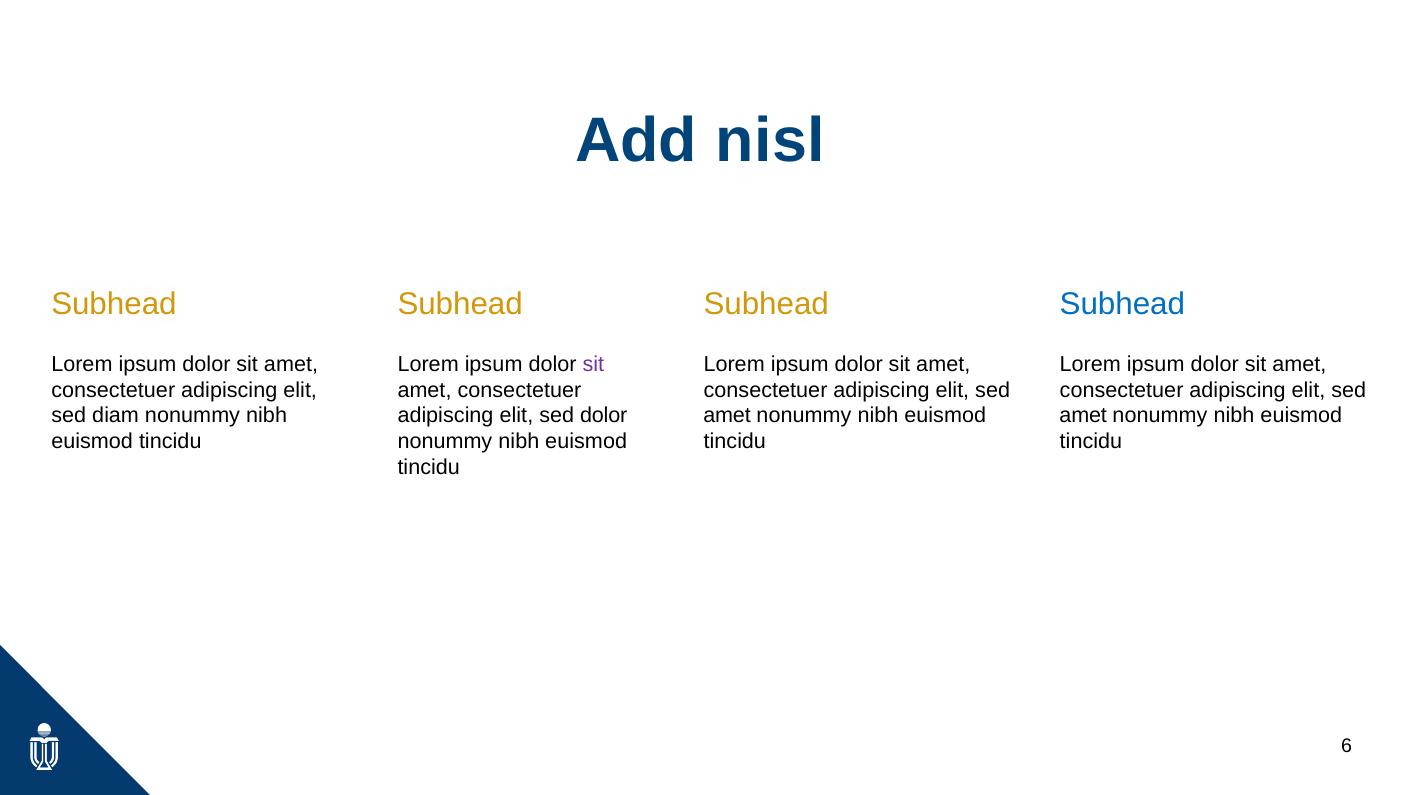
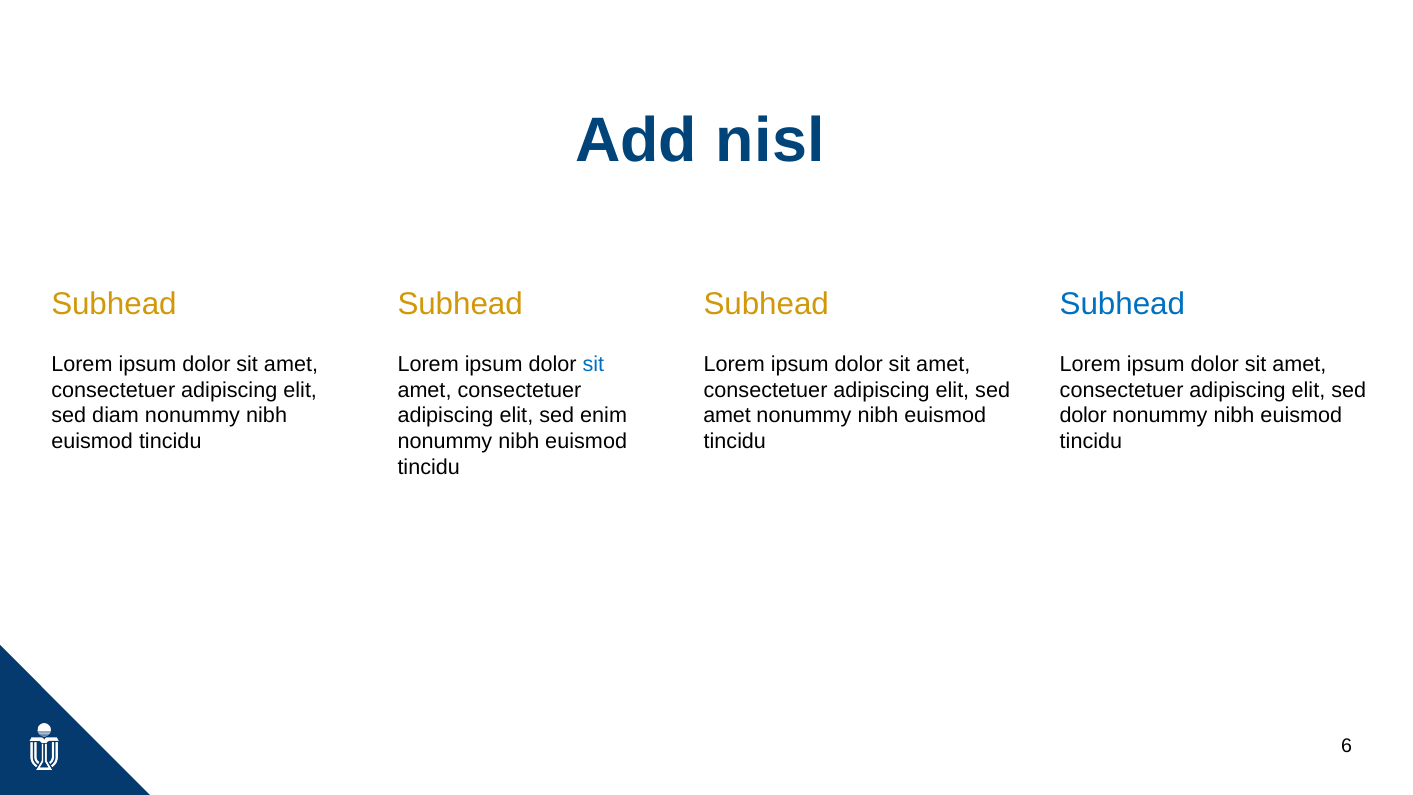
sit colour: purple -> blue (593, 364)
sed dolor: dolor -> enim (604, 416)
amet: amet -> dolor (1083, 416)
